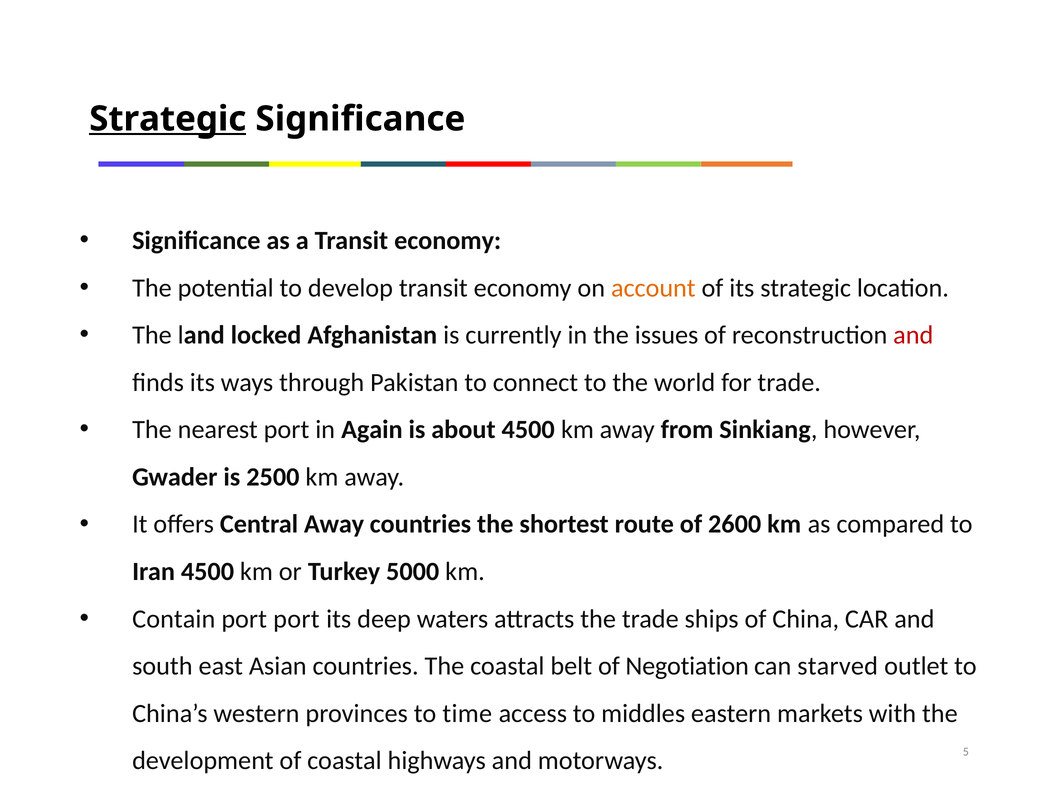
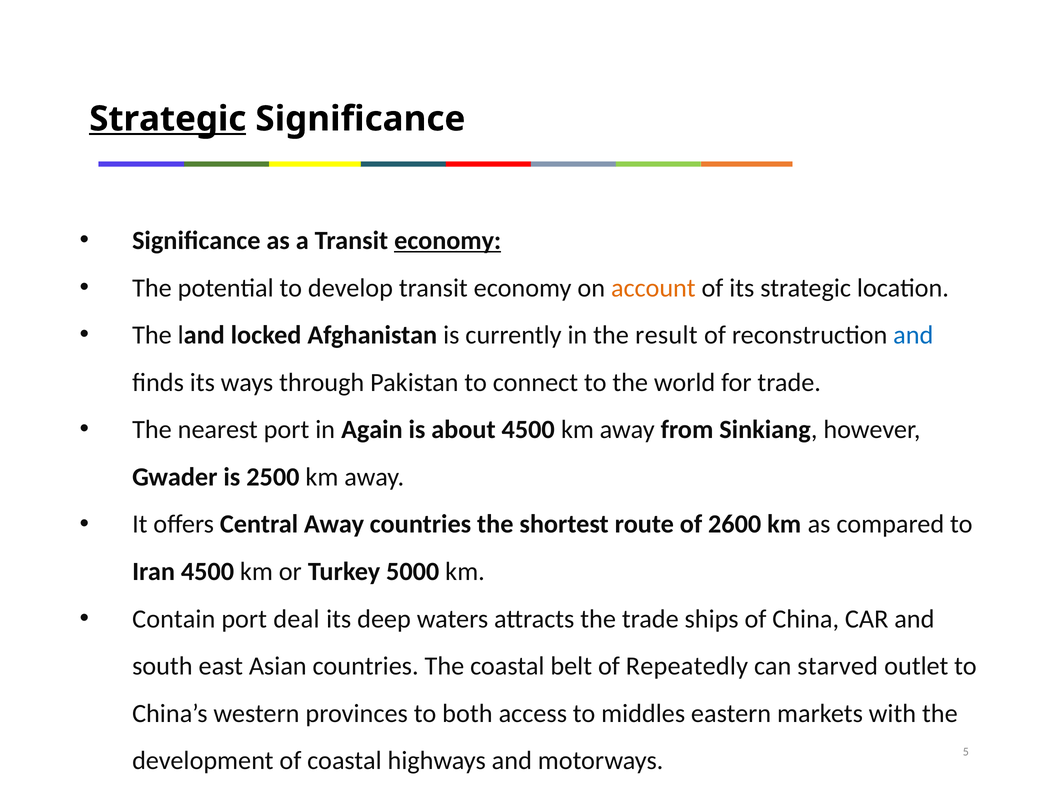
economy underline: none -> present (448, 241)
issues: issues -> result (666, 335)
and colour: red -> blue (913, 335)
port port: port -> deal (296, 619)
Negotiation: Negotiation -> Repeatedly (687, 666)
time: time -> both (467, 714)
